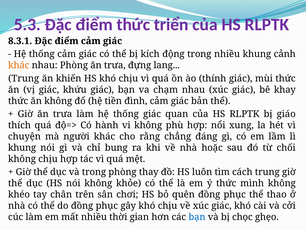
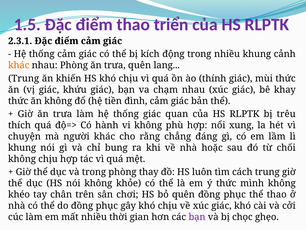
5.3: 5.3 -> 1.5 (27, 24)
điểm thức: thức -> thao (133, 24)
8.3.1: 8.3.1 -> 2.3.1 (20, 41)
trưa đựng: đựng -> quên (140, 65)
giáo: giáo -> trêu (286, 114)
bạn colour: blue -> purple (197, 217)
